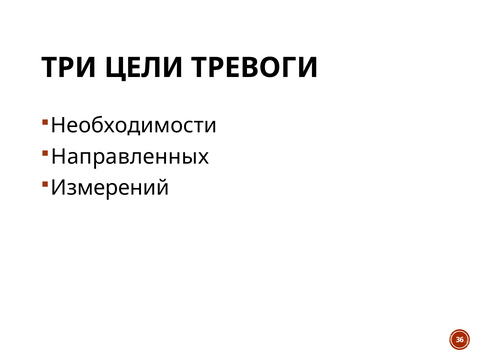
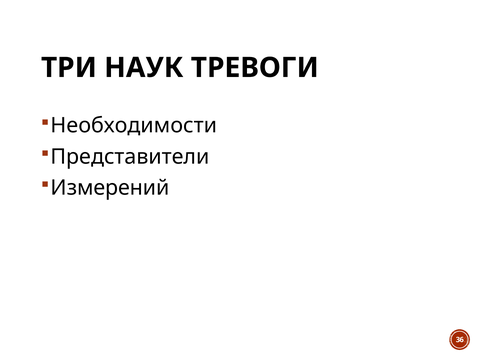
ЦЕЛИ: ЦЕЛИ -> НАУК (144, 68)
Направленных: Направленных -> Представители (130, 157)
